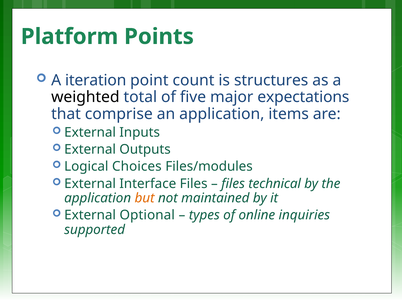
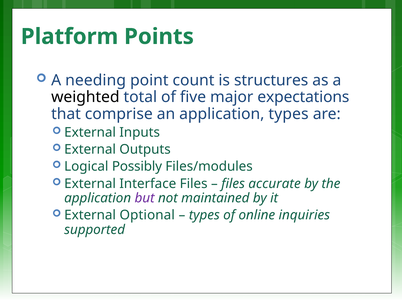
iteration: iteration -> needing (96, 80)
application items: items -> types (289, 114)
Choices: Choices -> Possibly (137, 167)
technical: technical -> accurate (275, 184)
but colour: orange -> purple (145, 198)
